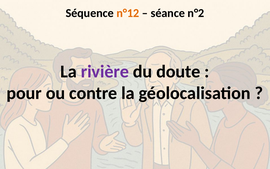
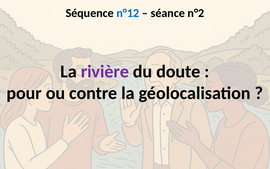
n°12 colour: orange -> blue (128, 13)
